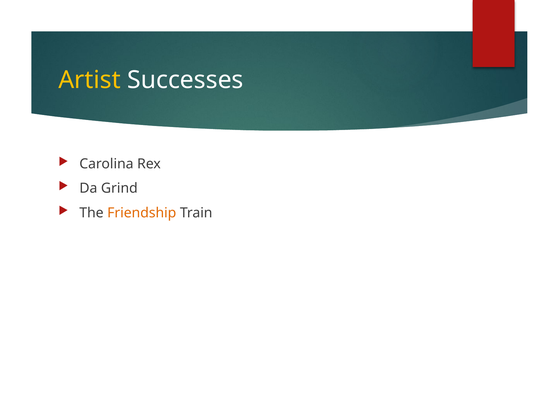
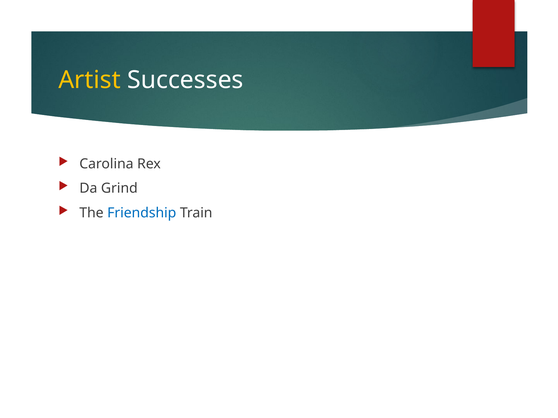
Friendship colour: orange -> blue (142, 213)
